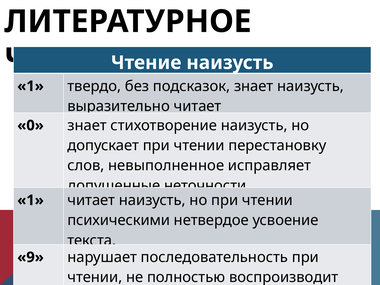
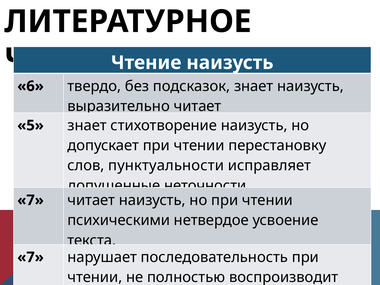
1: 1 -> 6 (31, 86)
0: 0 -> 5 (31, 125)
невыполненное: невыполненное -> пунктуальности (166, 166)
1: 1 -> 7 (31, 200)
9: 9 -> 7 (31, 257)
